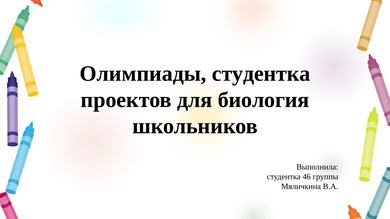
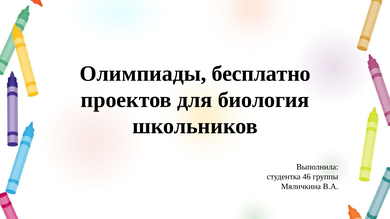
Олимпиады студентка: студентка -> бесплатно (261, 74)
